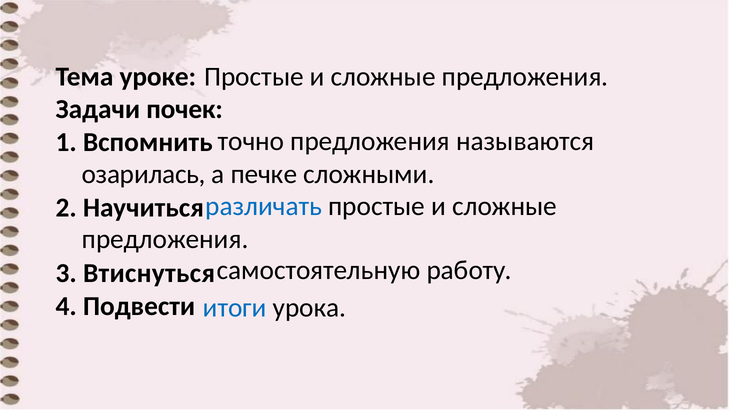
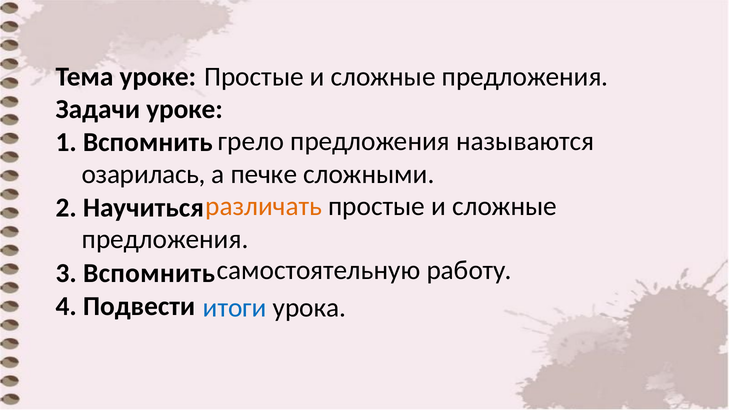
Задачи почек: почек -> уроке (185, 109)
точно: точно -> грело (251, 141)
различать colour: blue -> orange (264, 206)
3 Втиснуться: Втиснуться -> Вспомнить (149, 273)
